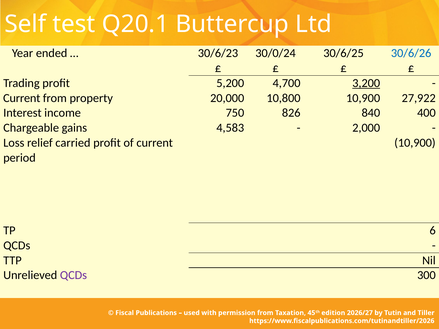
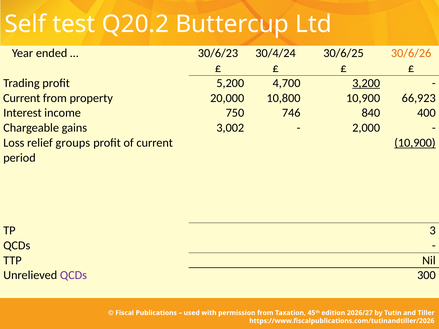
Q20.1: Q20.1 -> Q20.2 (135, 24)
30/0/24: 30/0/24 -> 30/4/24 (276, 53)
30/6/26 colour: blue -> orange (411, 53)
27,922: 27,922 -> 66,923 (419, 98)
826: 826 -> 746 (291, 113)
4,583: 4,583 -> 3,002 (230, 128)
carried: carried -> groups (73, 143)
10,900 underline: none -> present (415, 143)
6: 6 -> 3 (433, 231)
